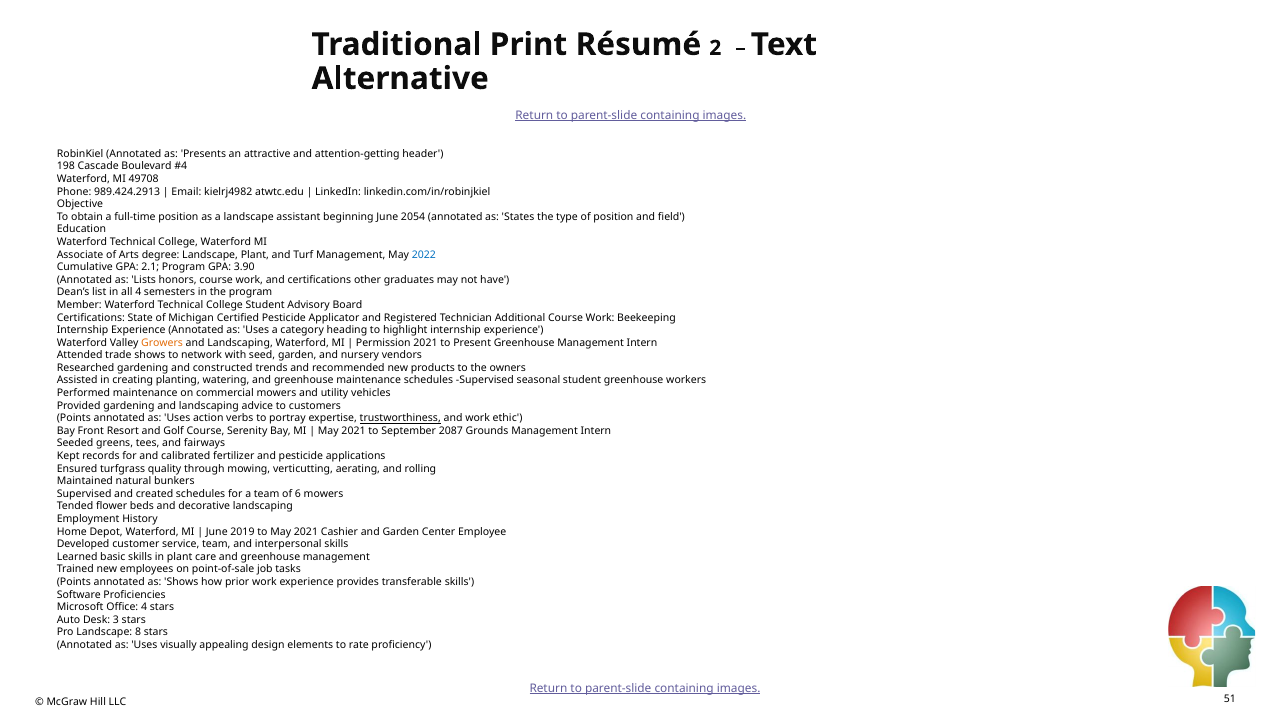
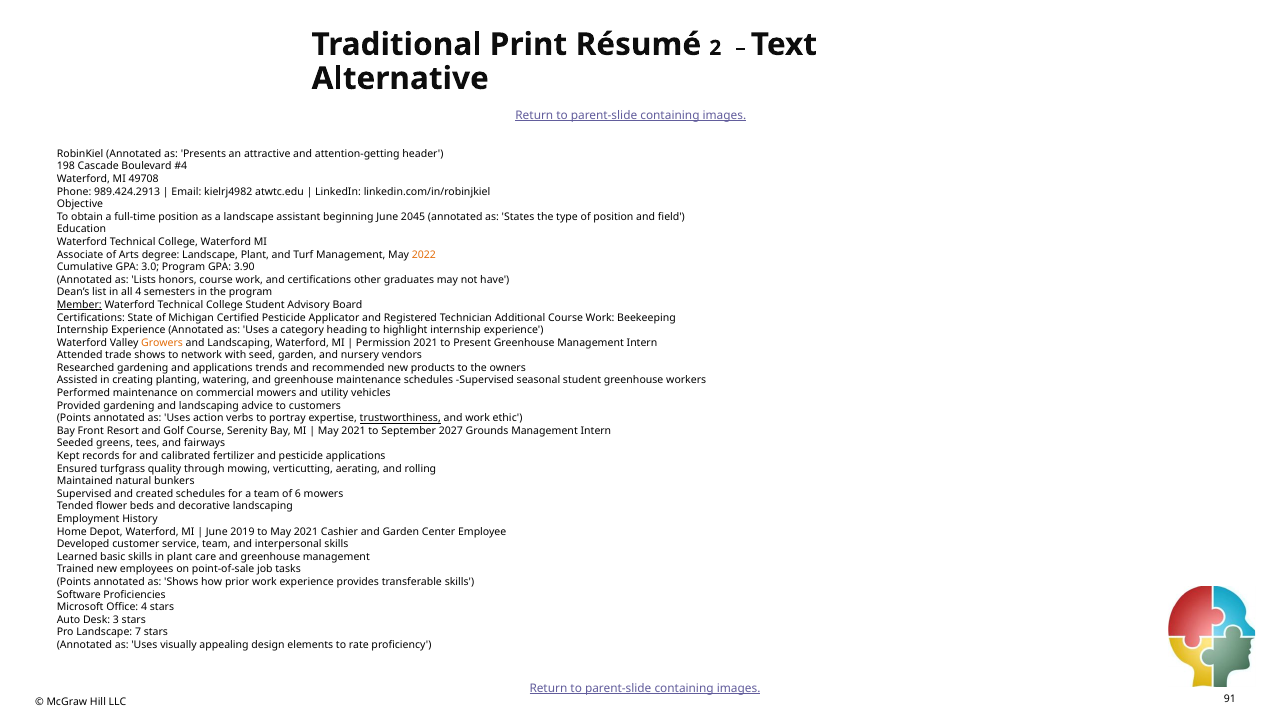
2054: 2054 -> 2045 (413, 217)
2022 colour: blue -> orange (424, 255)
2.1: 2.1 -> 3.0 (150, 267)
Member underline: none -> present (79, 305)
and constructed: constructed -> applications (223, 368)
2087: 2087 -> 2027 (451, 431)
8: 8 -> 7 (138, 633)
51: 51 -> 91 (1230, 699)
